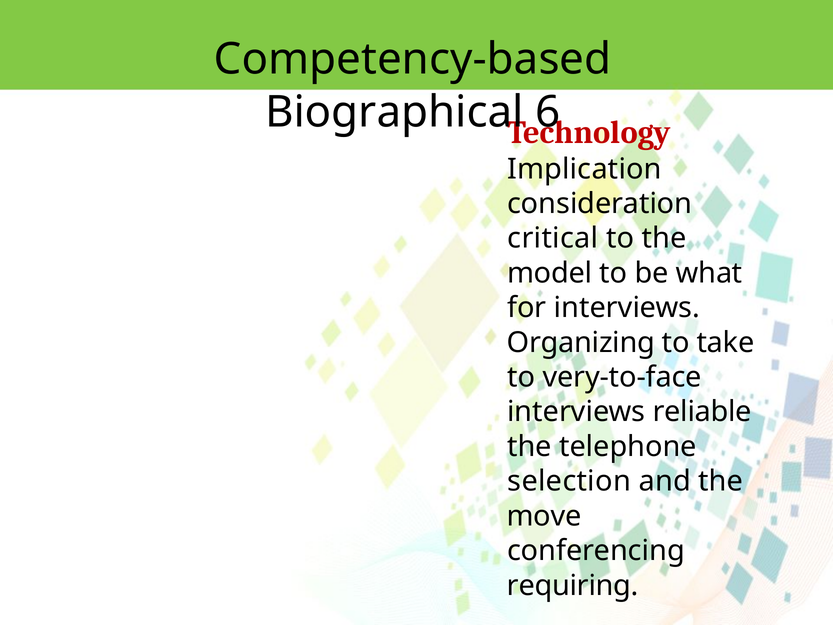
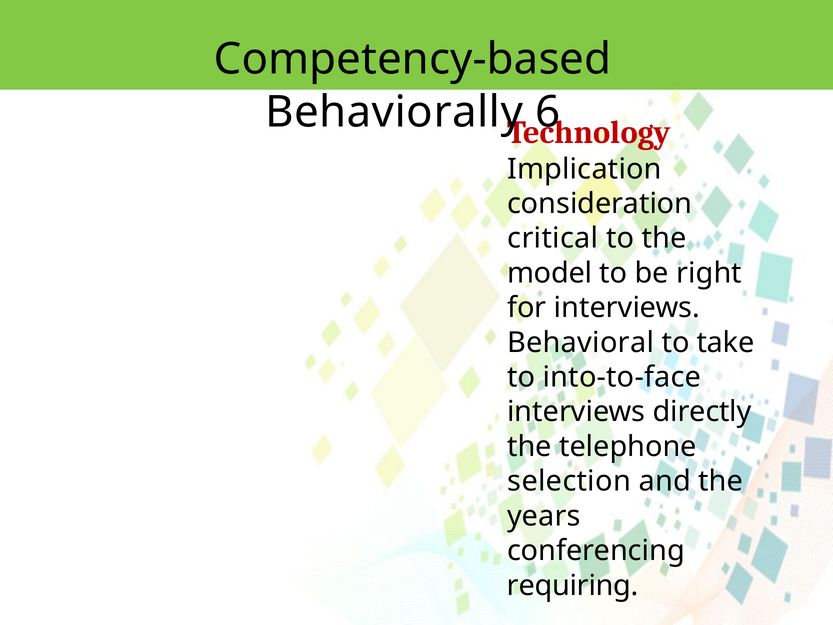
Biographical: Biographical -> Behaviorally (394, 112)
what: what -> right (709, 273)
Organizing: Organizing -> Behavioral (581, 342)
very-to-face: very-to-face -> into-to-face (622, 377)
reliable: reliable -> directly (702, 412)
move: move -> years (544, 516)
